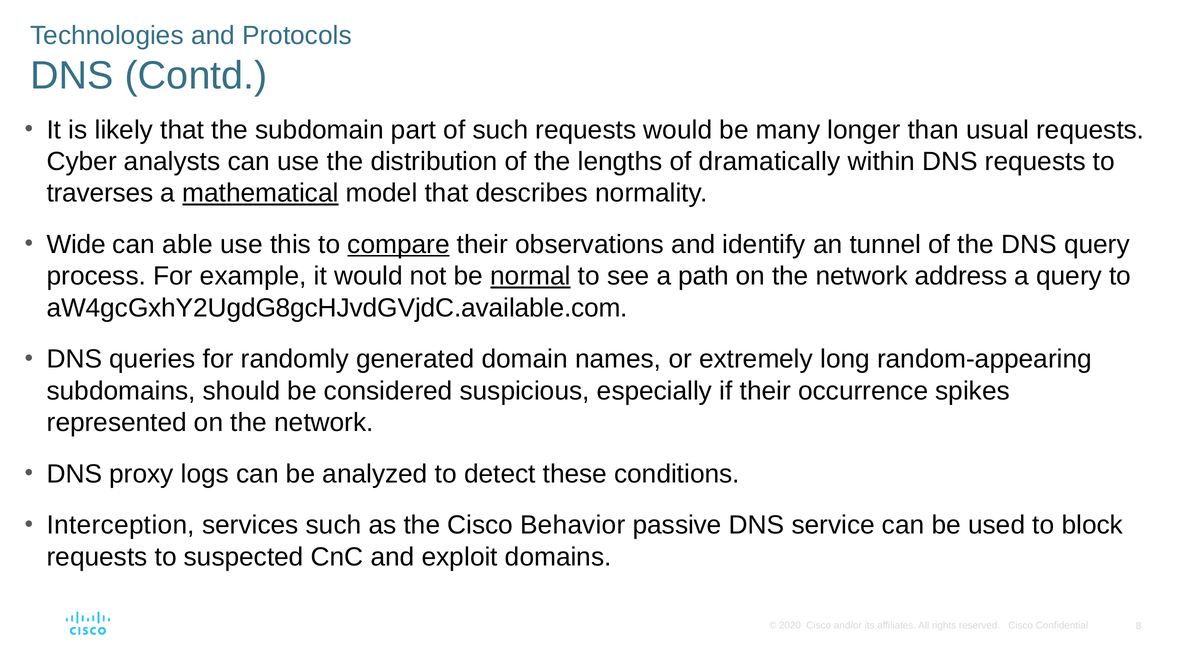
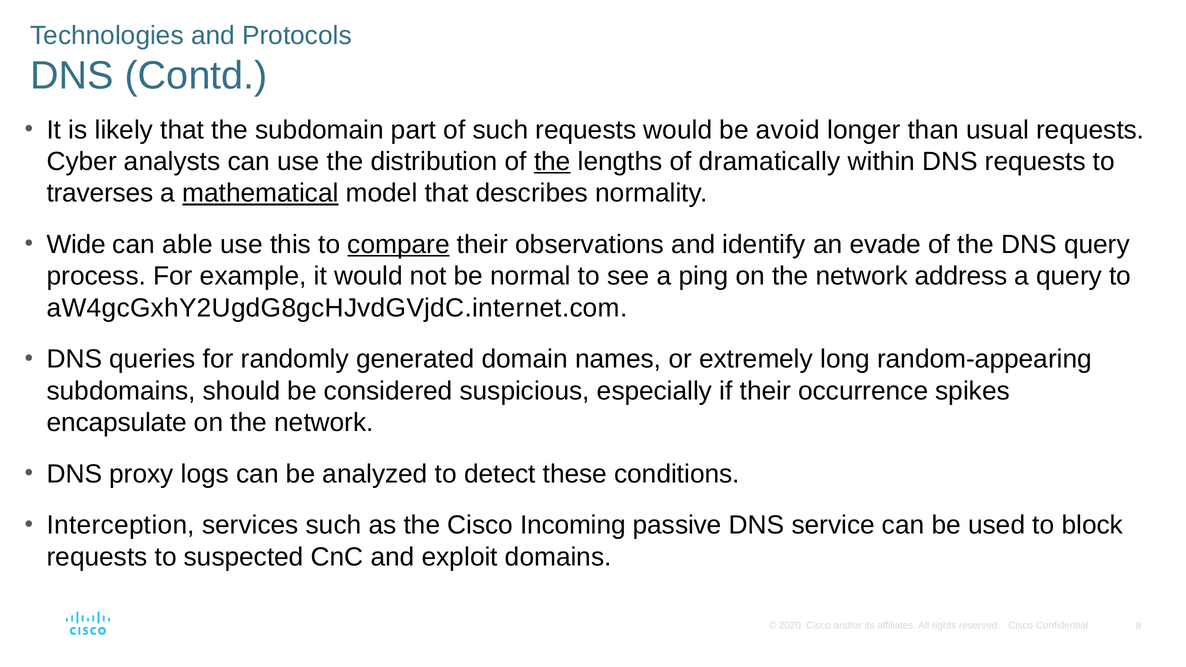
many: many -> avoid (788, 130)
the underline: none -> present (552, 162)
tunnel: tunnel -> evade (885, 245)
normal underline: present -> none (530, 276)
path: path -> ping (703, 276)
aW4gcGxhY2UgdG8gcHJvdGVjdC.available.com: aW4gcGxhY2UgdG8gcHJvdGVjdC.available.com -> aW4gcGxhY2UgdG8gcHJvdGVjdC.internet.com (337, 308)
represented: represented -> encapsulate (117, 423)
Behavior: Behavior -> Incoming (573, 525)
